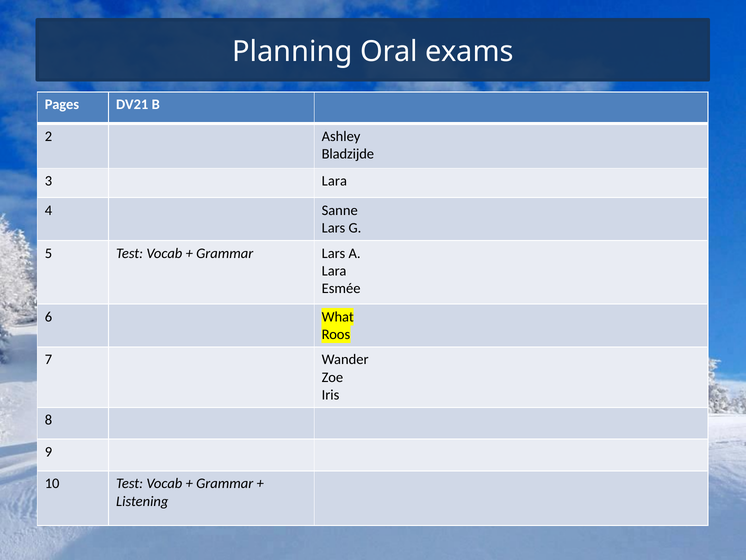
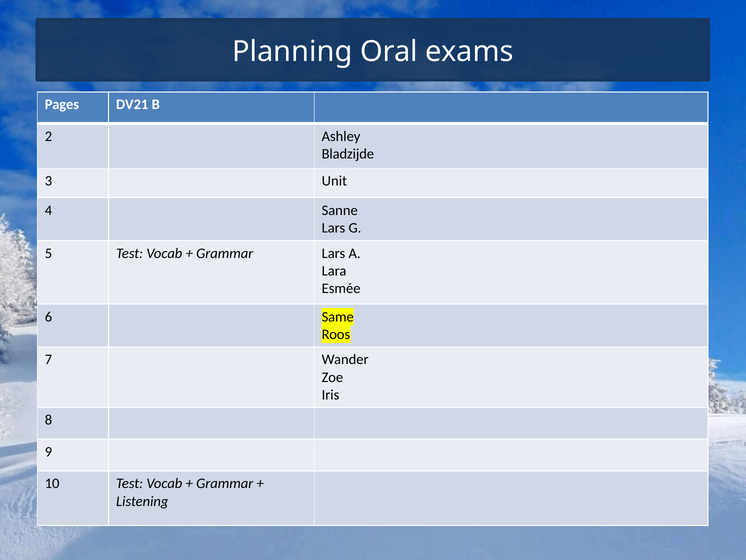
3 Lara: Lara -> Unit (334, 181)
What: What -> Same (338, 316)
